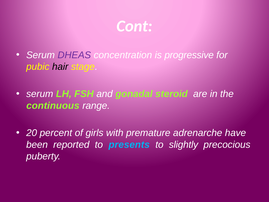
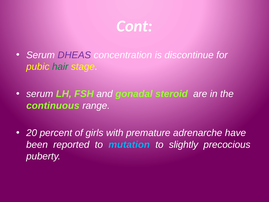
progressive: progressive -> discontinue (189, 55)
hair colour: black -> green (60, 67)
presents: presents -> mutation (129, 144)
